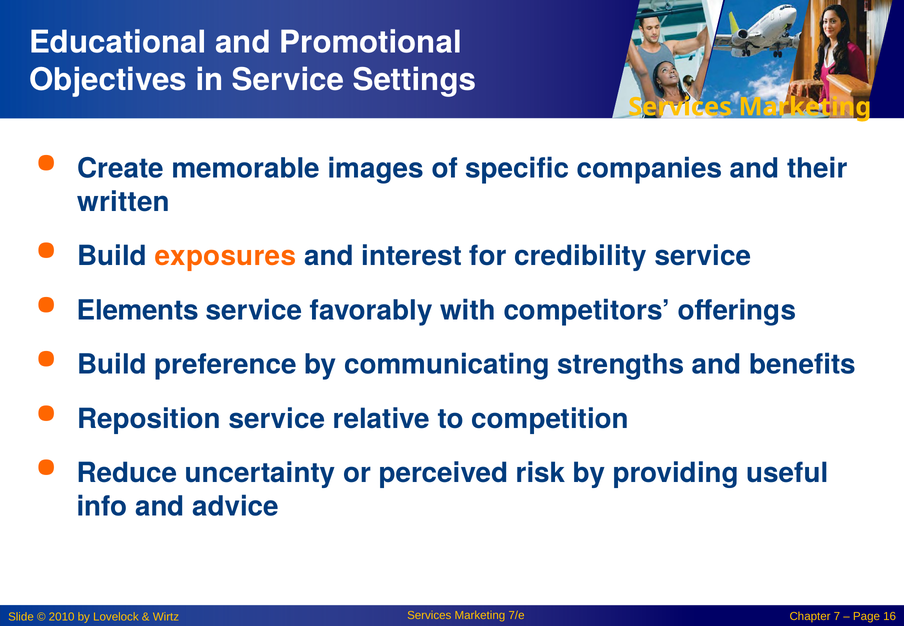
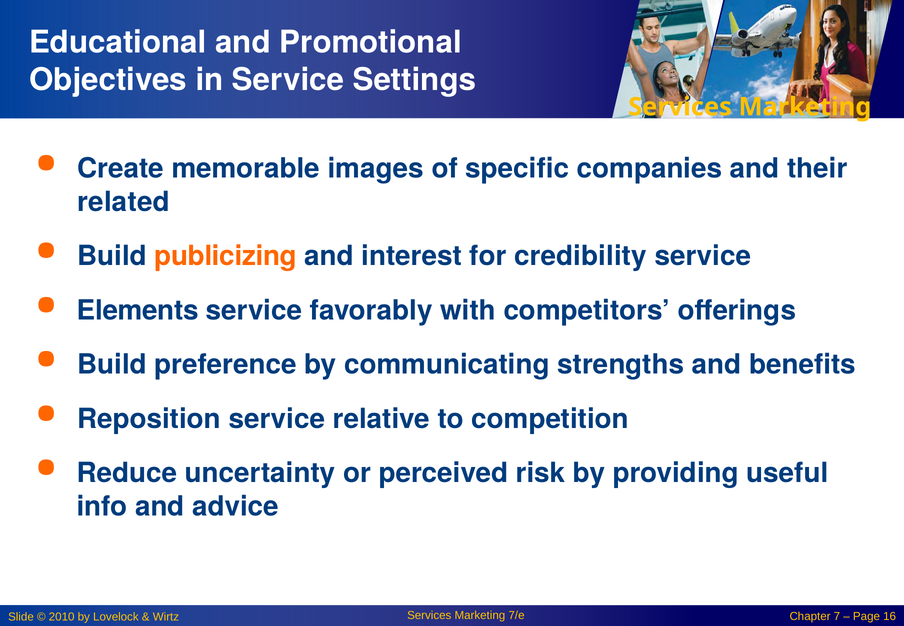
written: written -> related (124, 202)
exposures: exposures -> publicizing (226, 256)
